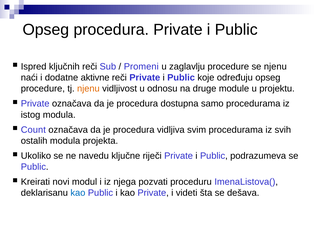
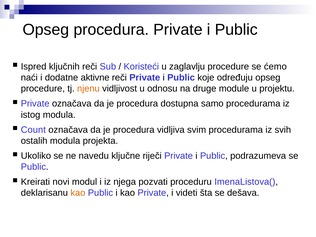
Promeni: Promeni -> Koristeći (141, 67)
se njenu: njenu -> ćemo (275, 67)
kao colour: blue -> orange (78, 193)
